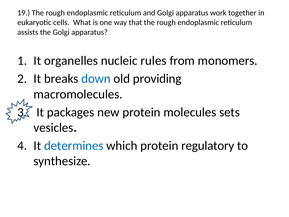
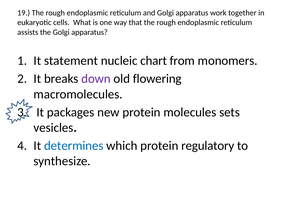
organelles: organelles -> statement (71, 61)
rules: rules -> chart (154, 61)
down colour: blue -> purple (96, 79)
providing: providing -> flowering (157, 79)
